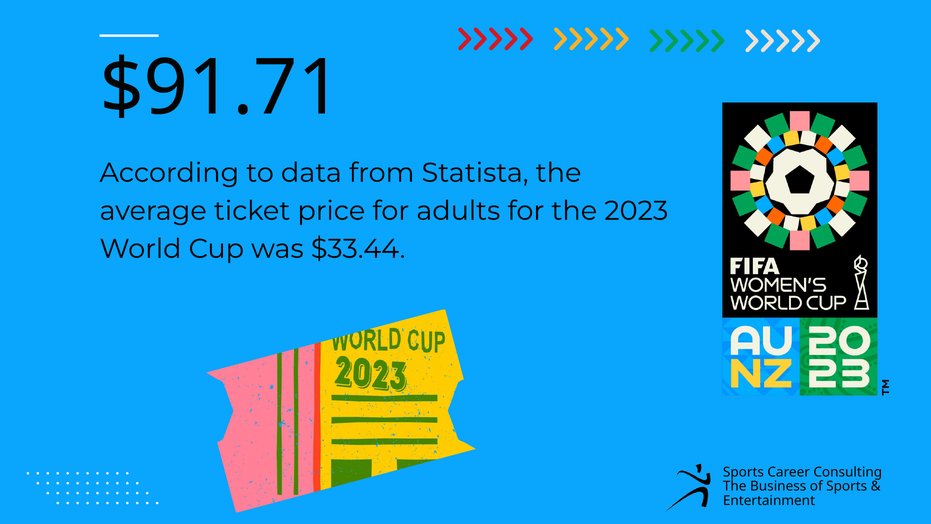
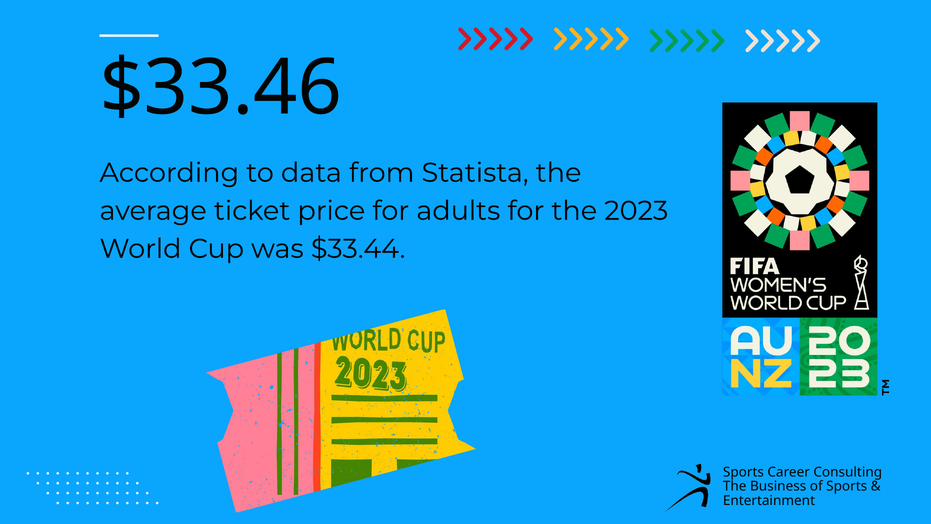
$91.71: $91.71 -> $33.46 (221, 88)
